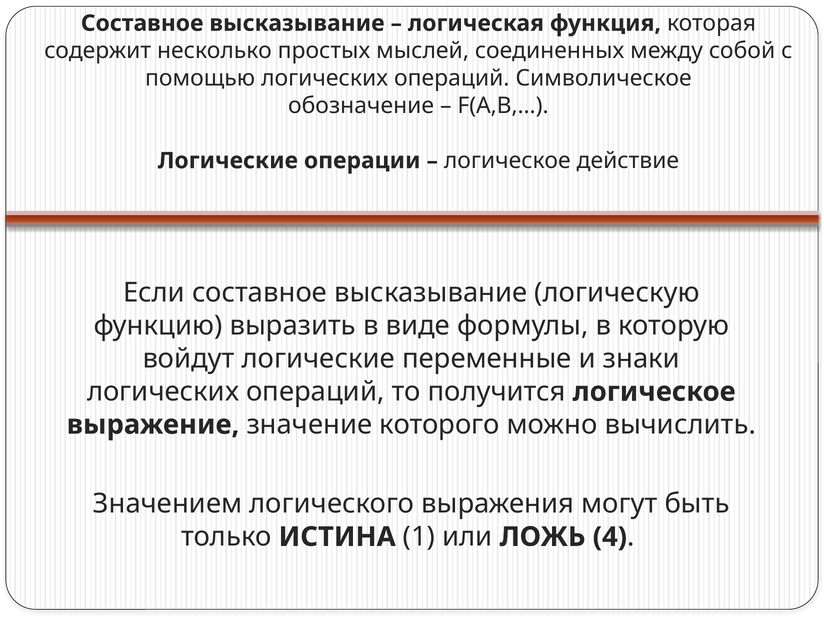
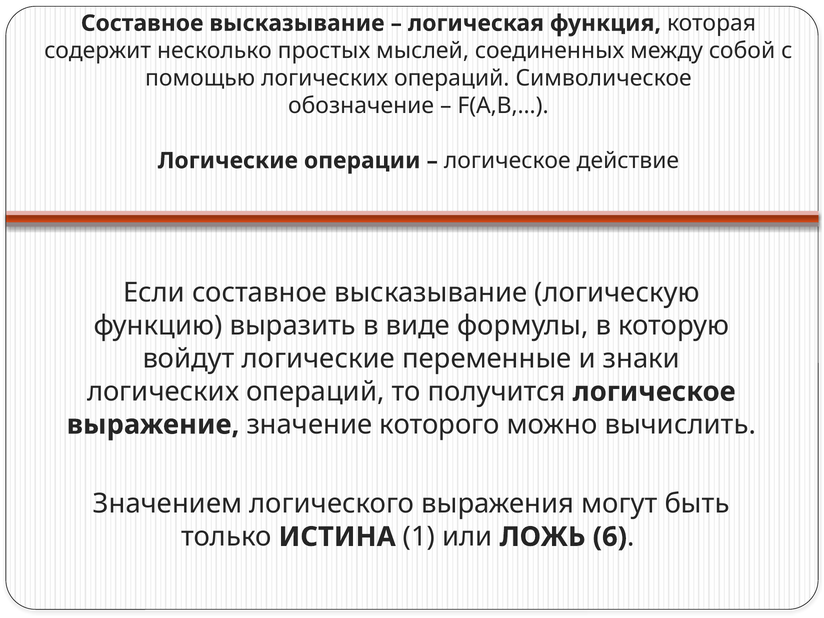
4: 4 -> 6 (610, 537)
